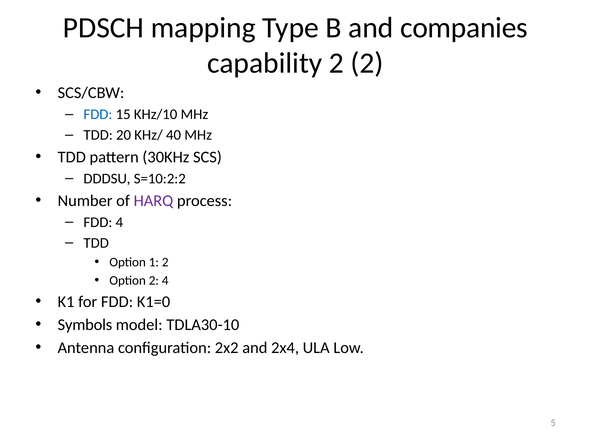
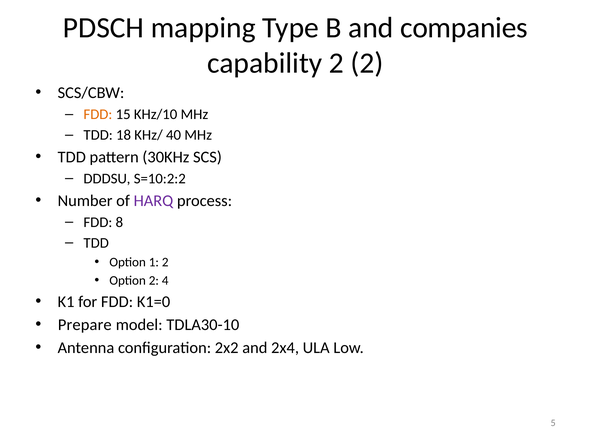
FDD colour: blue -> orange (98, 114)
20: 20 -> 18 (124, 135)
FDD 4: 4 -> 8 (119, 222)
Symbols: Symbols -> Prepare (85, 325)
